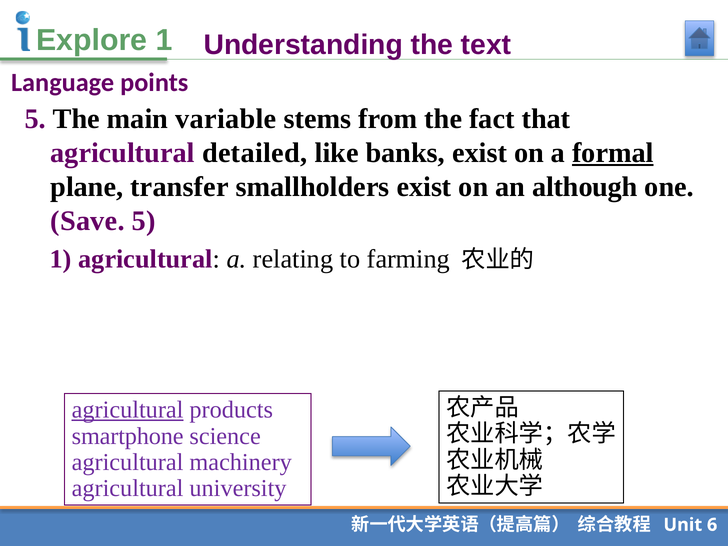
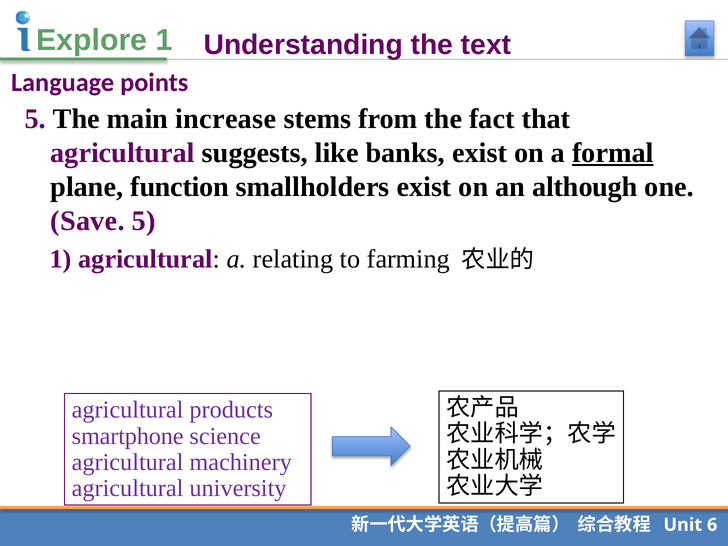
variable: variable -> increase (226, 119)
detailed: detailed -> suggests (255, 153)
transfer: transfer -> function (180, 187)
agricultural underline: present -> none (128, 410)
